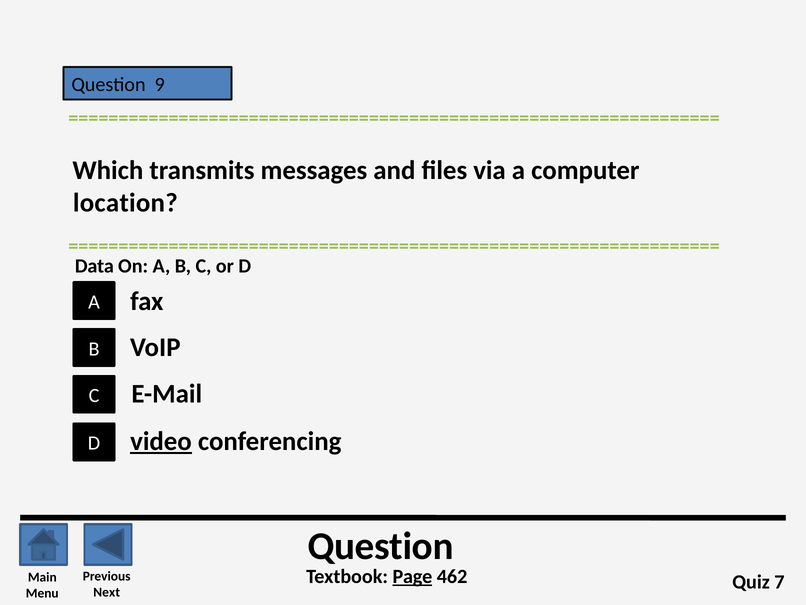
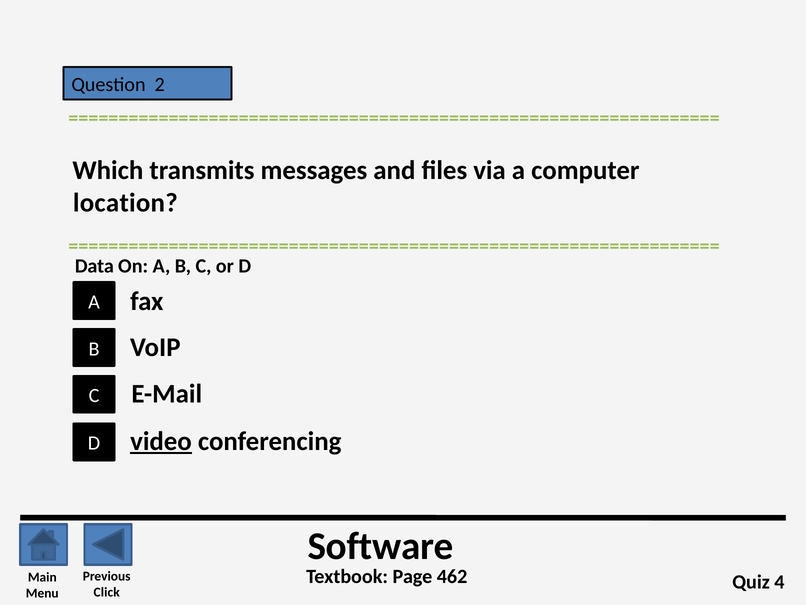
9: 9 -> 2 (160, 85)
Question: Question -> Software (381, 546)
Page underline: present -> none (412, 576)
7: 7 -> 4 (779, 582)
Next: Next -> Click (107, 592)
